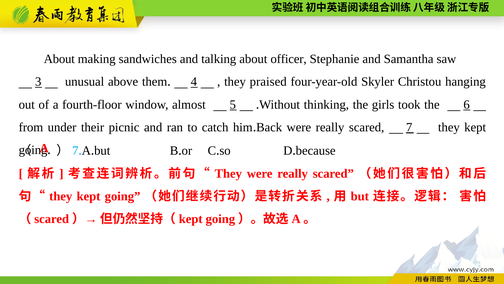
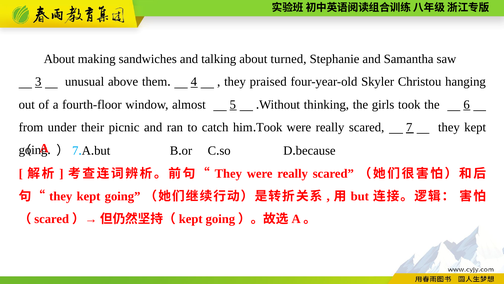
officer: officer -> turned (288, 59)
Back: Back -> Took (269, 127)
